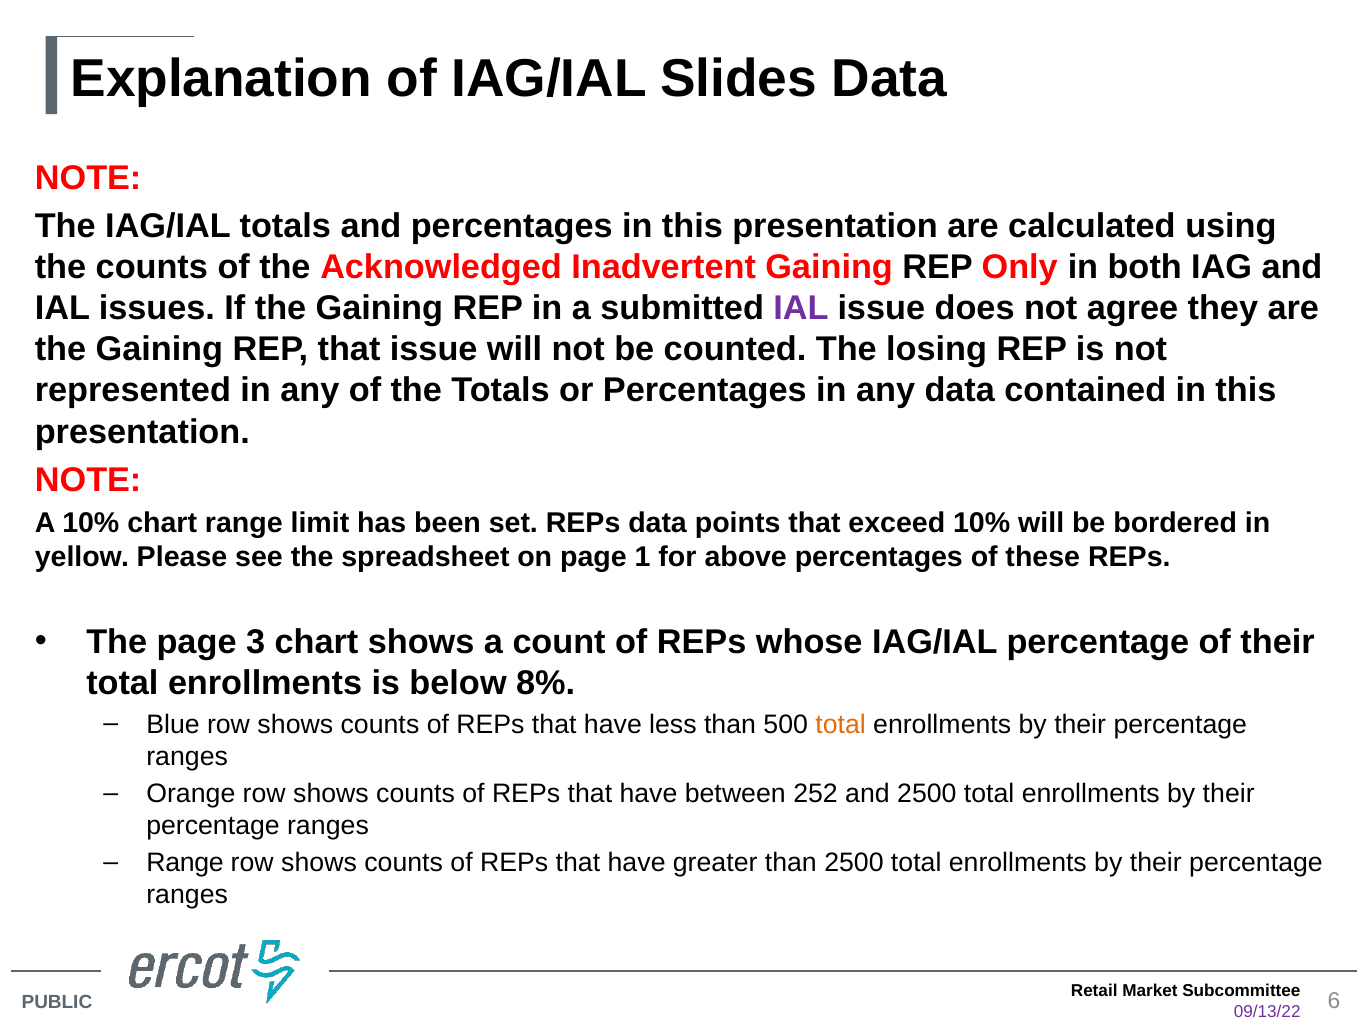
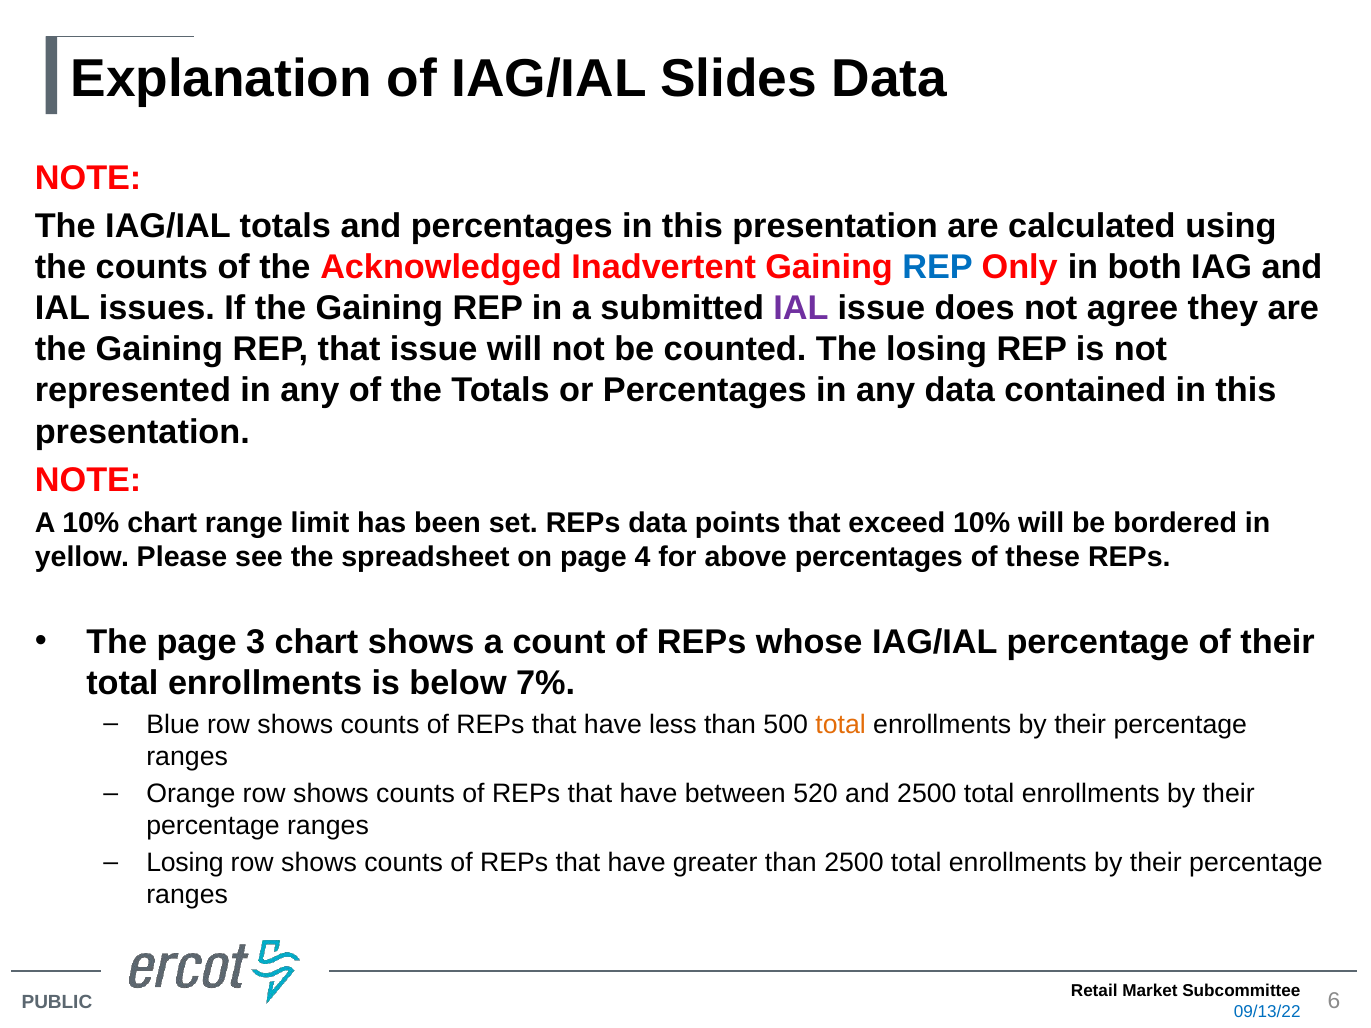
REP colour: black -> blue (938, 267)
1: 1 -> 4 (643, 557)
8%: 8% -> 7% (546, 683)
252: 252 -> 520 (815, 794)
Range: Range -> Losing (185, 863)
09/13/22 colour: purple -> blue (1267, 1012)
